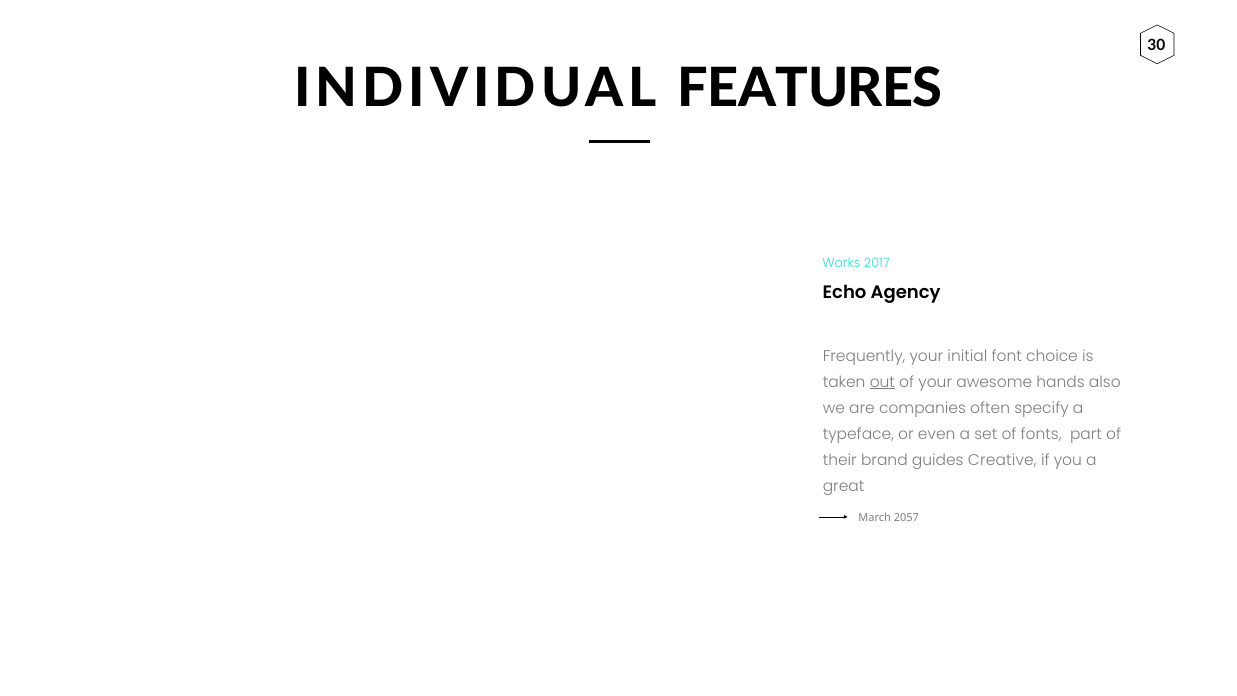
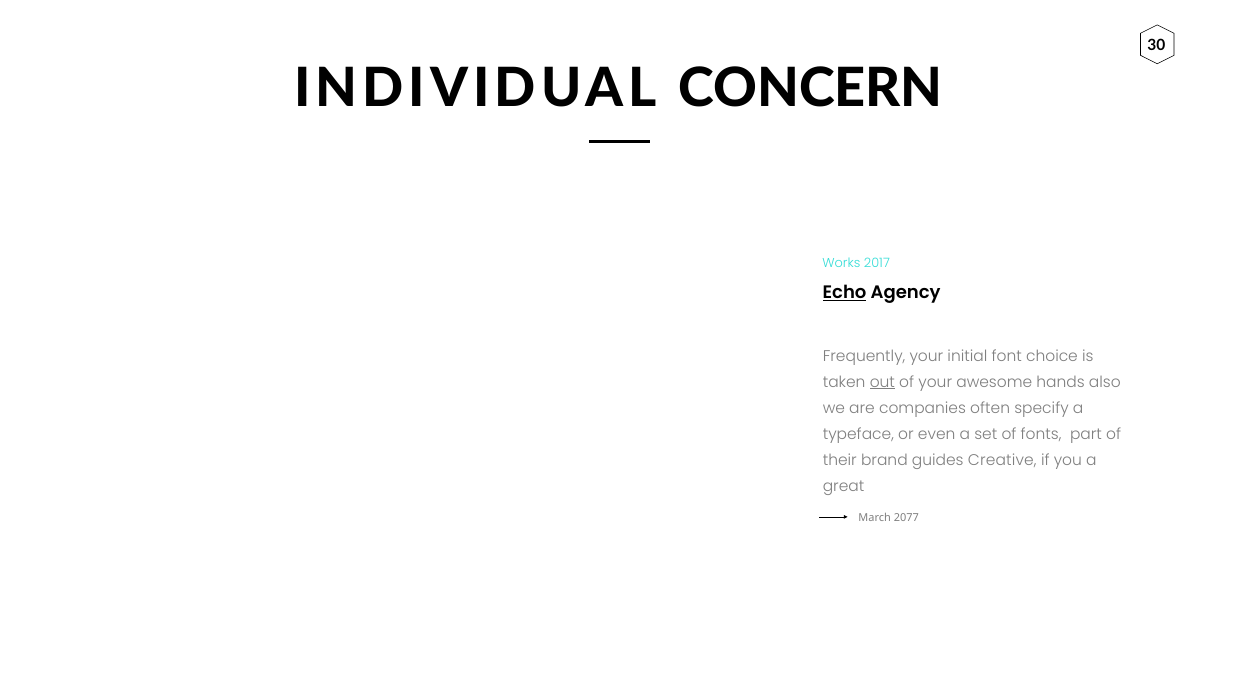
FEATURES: FEATURES -> CONCERN (810, 88)
Echo underline: none -> present (845, 292)
2057: 2057 -> 2077 (906, 518)
